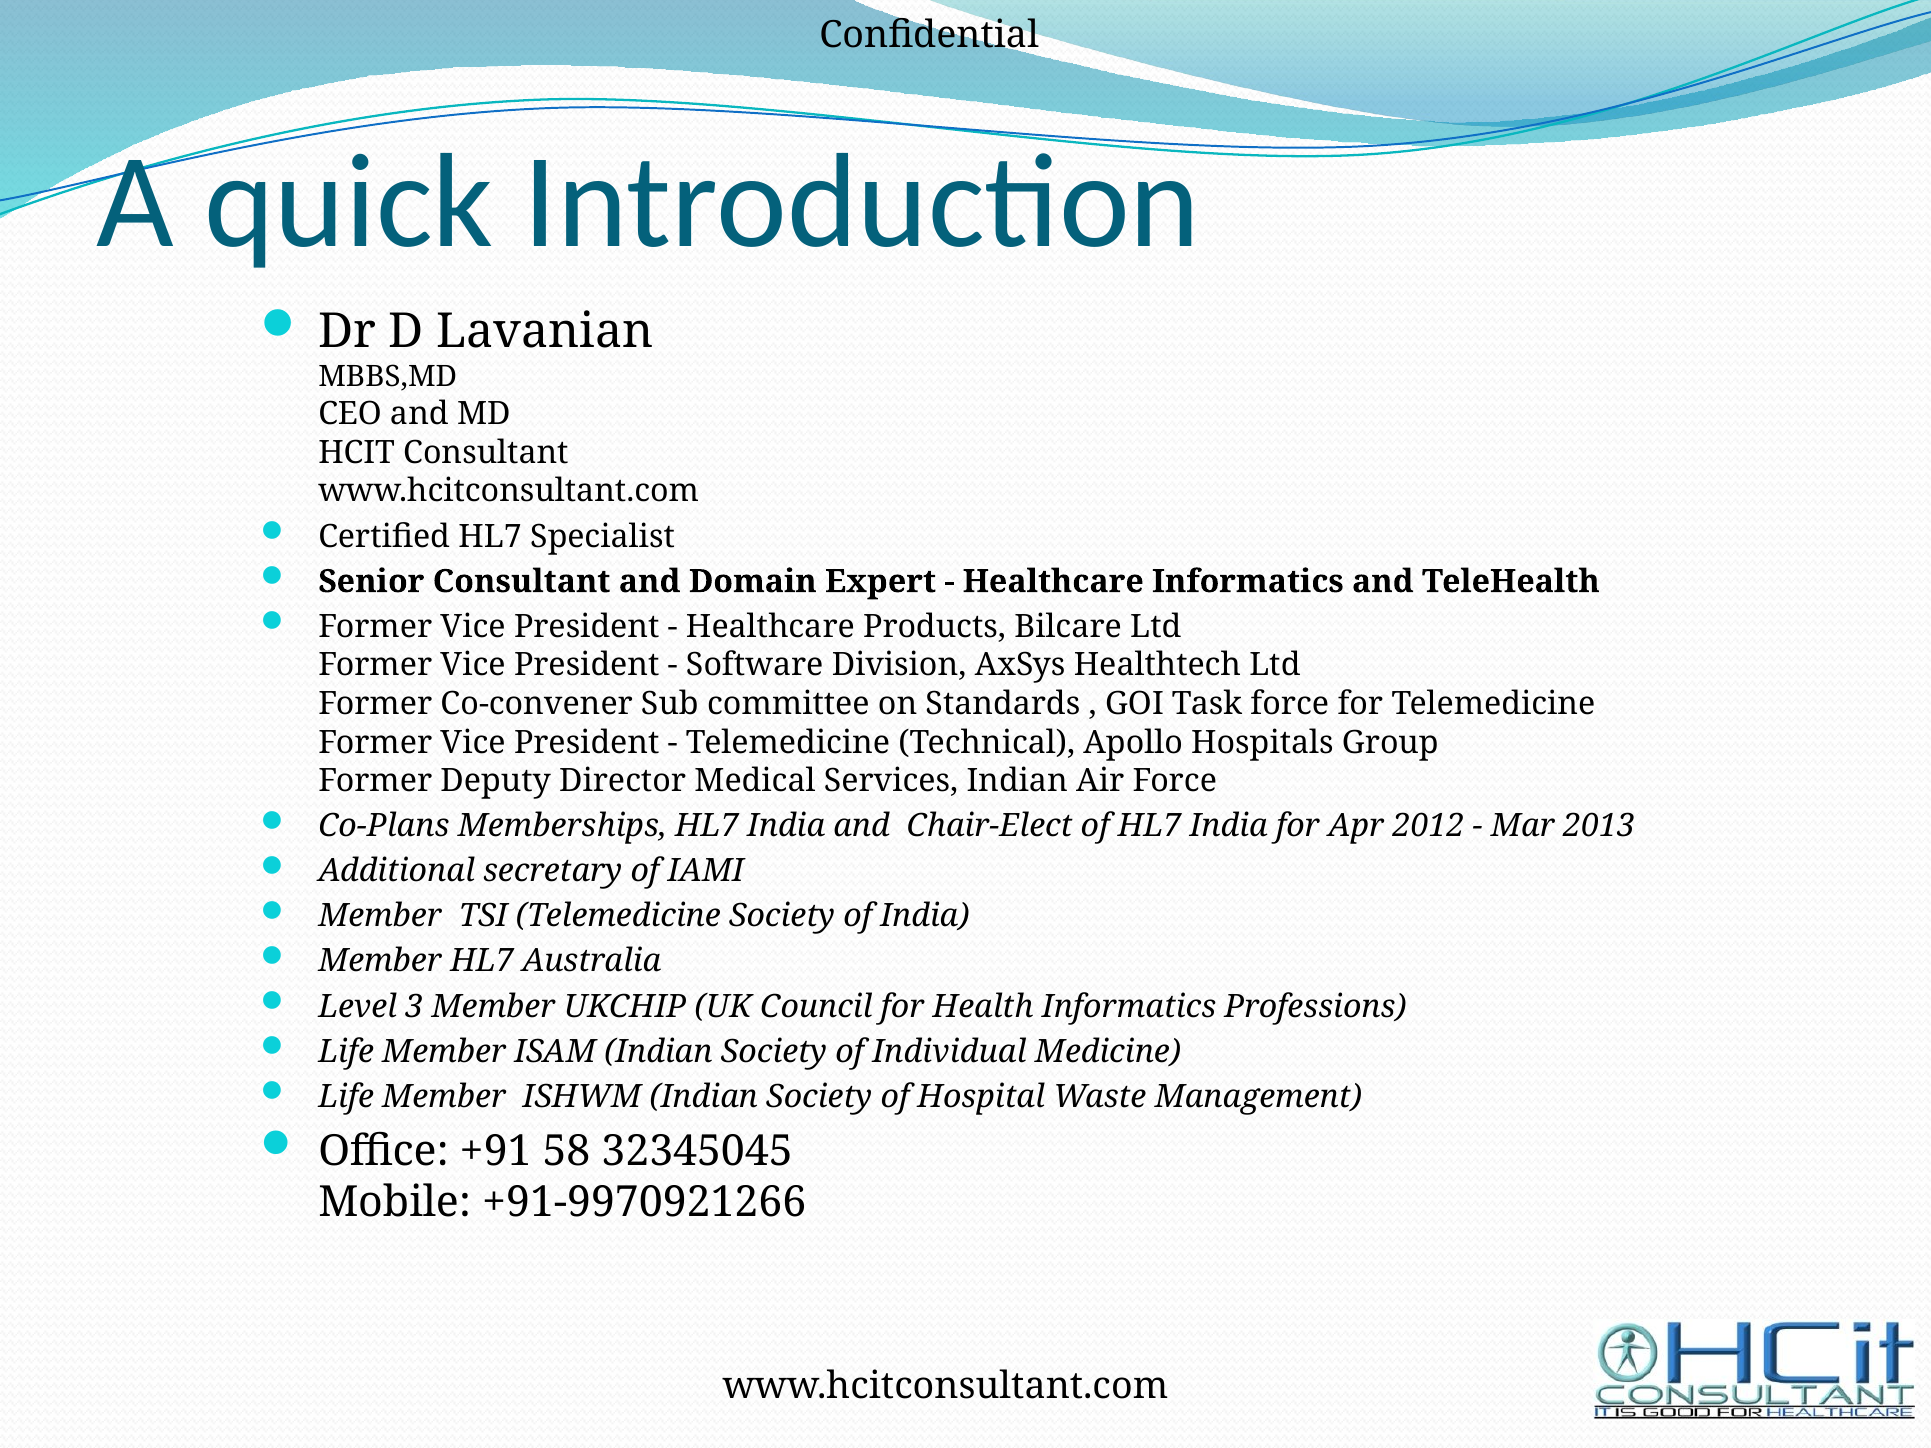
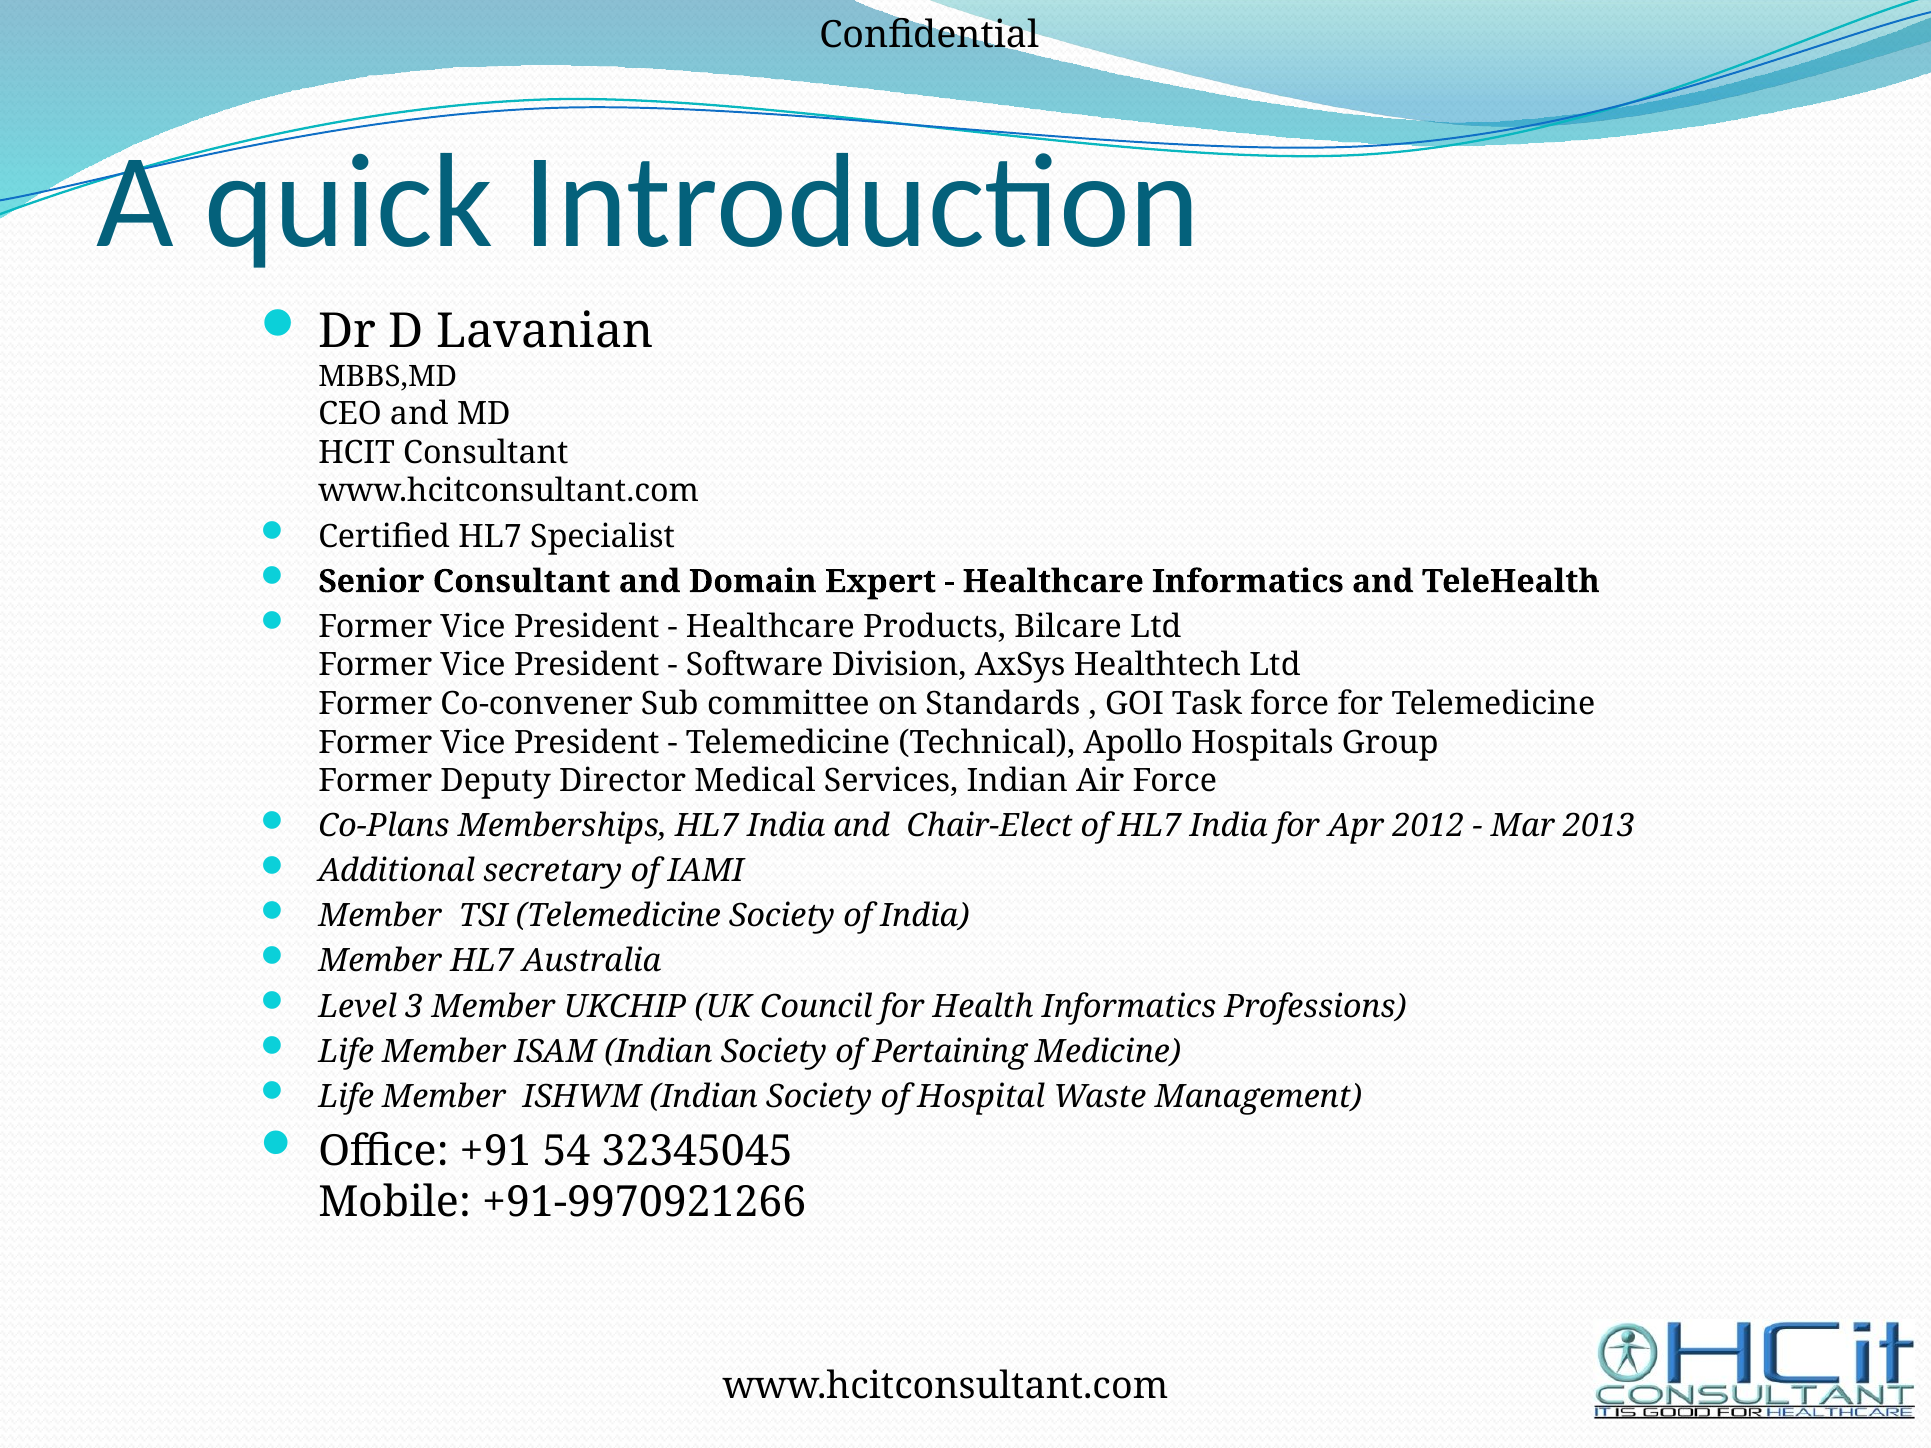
Individual: Individual -> Pertaining (950, 1052)
58: 58 -> 54 (567, 1151)
